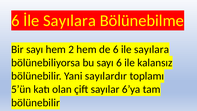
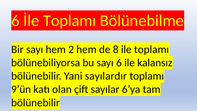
İle Sayılara: Sayılara -> Toplamı (70, 21)
de 6: 6 -> 8 (116, 49)
ile sayılara: sayılara -> toplamı (152, 49)
5’ün: 5’ün -> 9’ün (21, 89)
